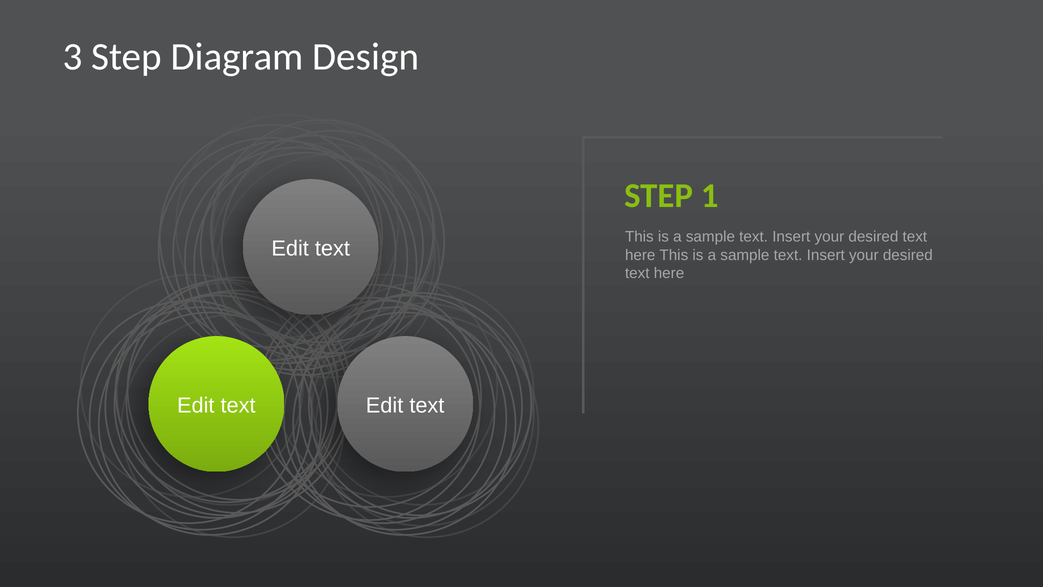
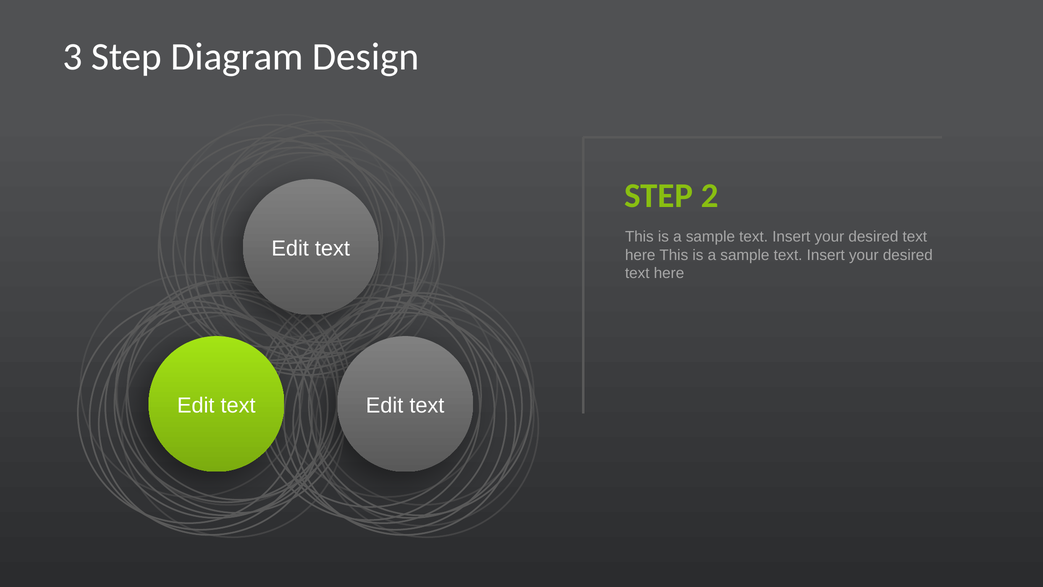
1: 1 -> 2 (710, 196)
